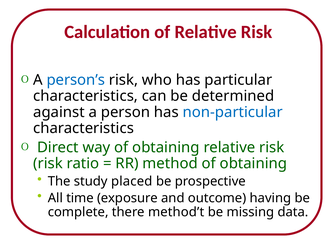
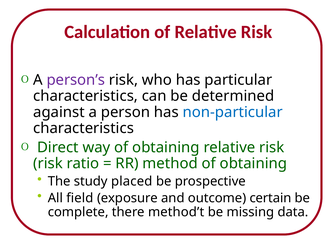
person’s colour: blue -> purple (76, 80)
time: time -> field (80, 198)
having: having -> certain (270, 198)
